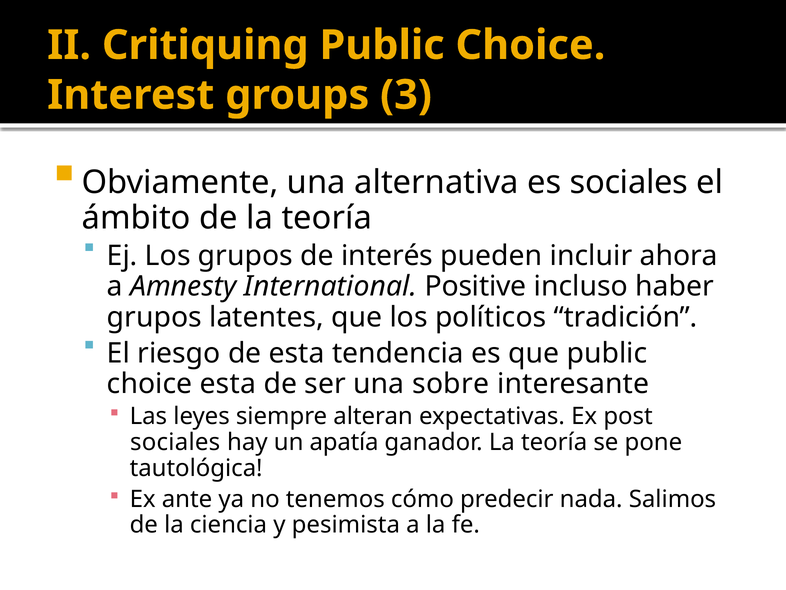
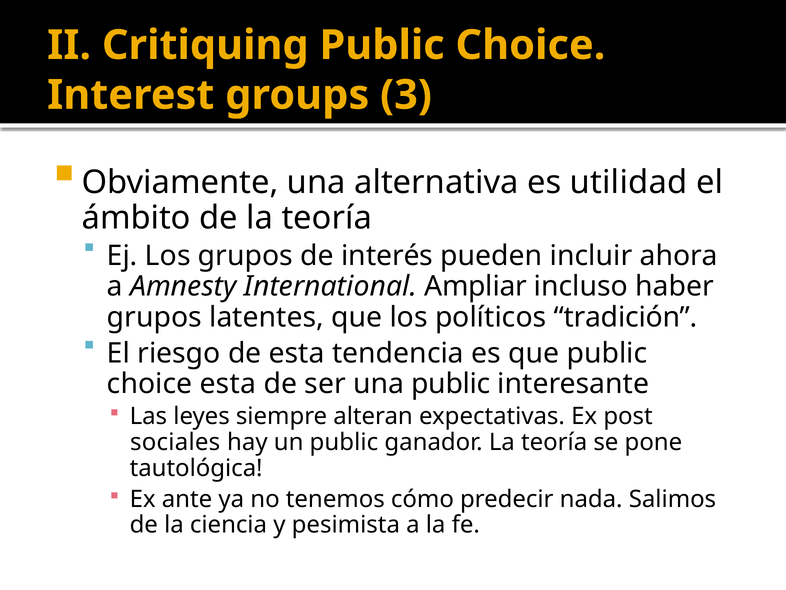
es sociales: sociales -> utilidad (629, 182)
Positive: Positive -> Ampliar (476, 286)
una sobre: sobre -> public (451, 384)
un apatía: apatía -> public (344, 442)
